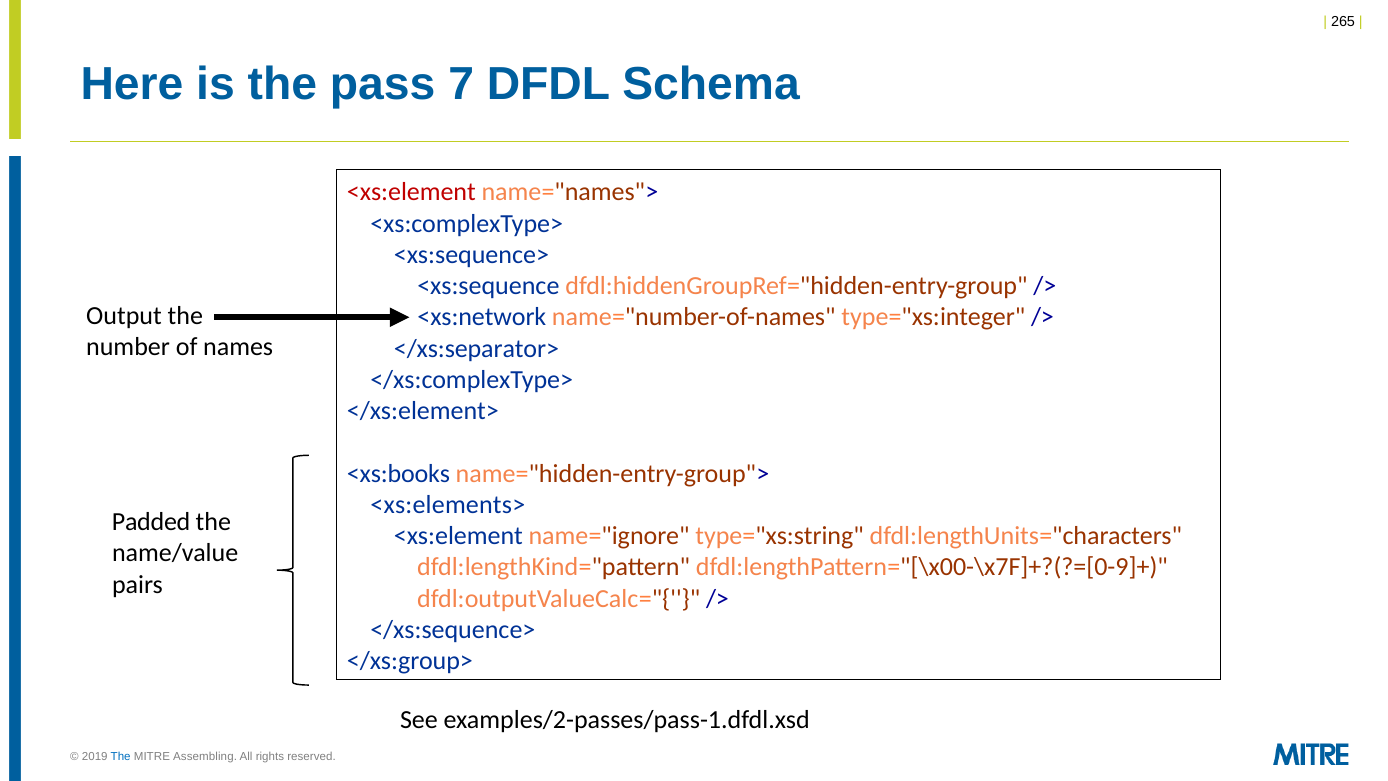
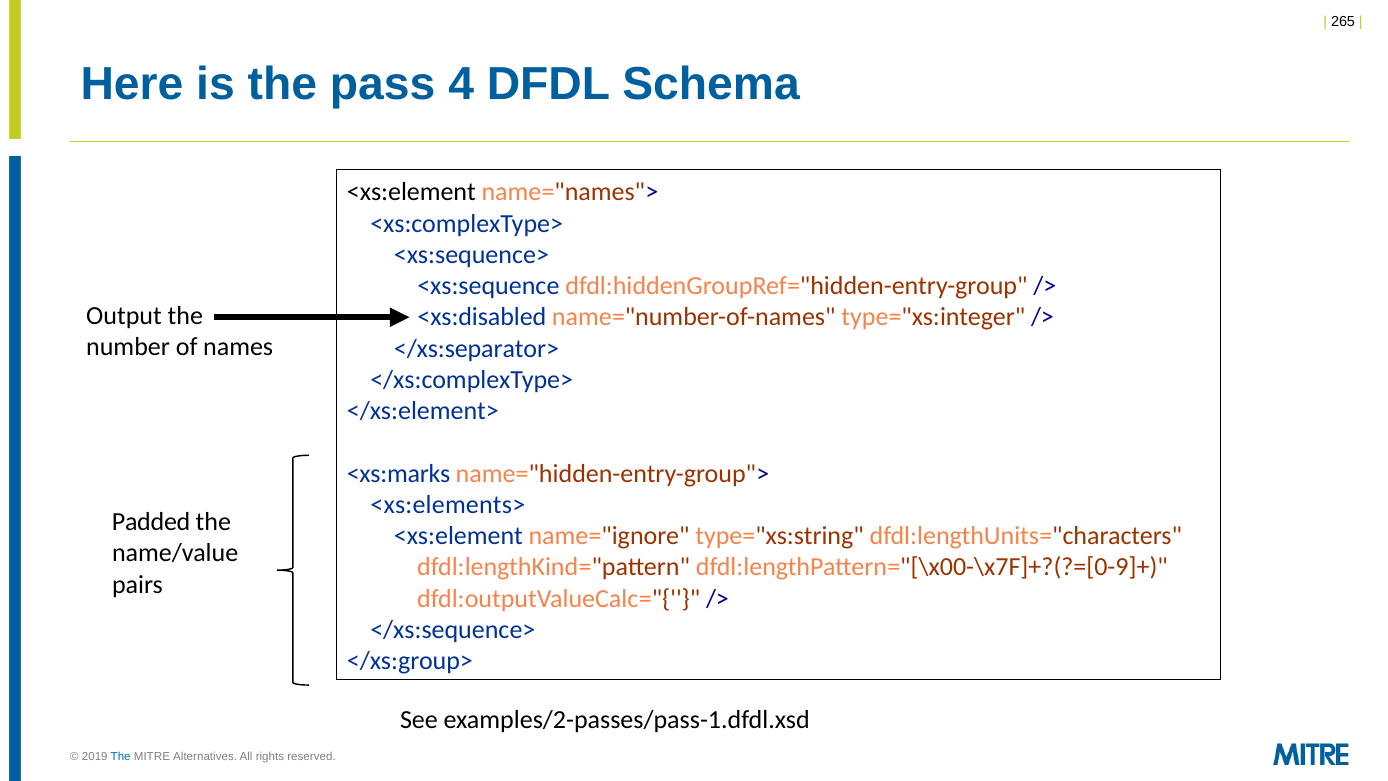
7: 7 -> 4 (461, 84)
<xs:element colour: red -> black (411, 192)
<xs:network: <xs:network -> <xs:disabled (482, 317)
<xs:books: <xs:books -> <xs:marks (399, 473)
Assembling: Assembling -> Alternatives (205, 757)
